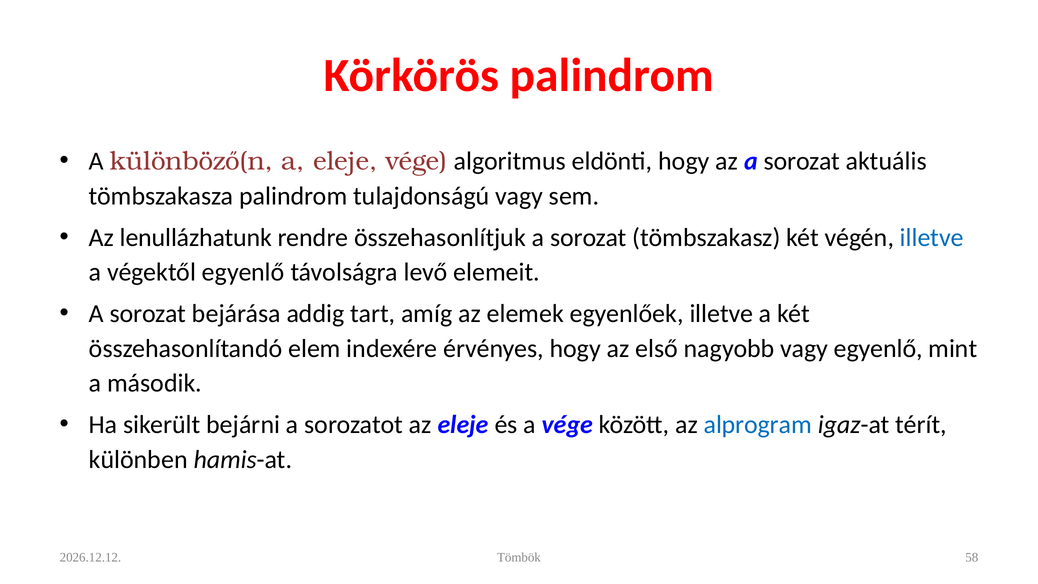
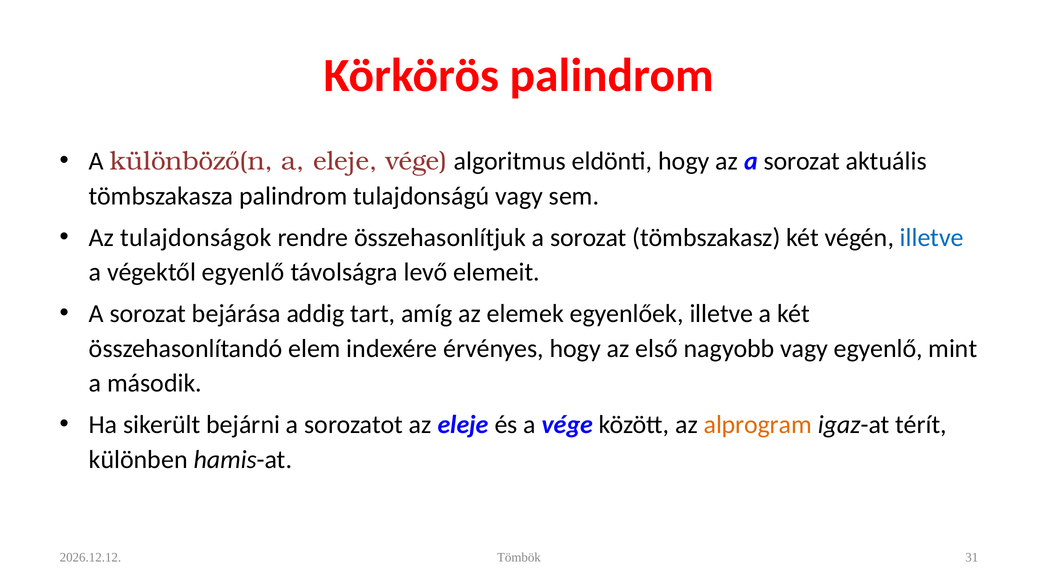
lenullázhatunk: lenullázhatunk -> tulajdonságok (196, 237)
alprogram colour: blue -> orange (758, 425)
58: 58 -> 31 (972, 558)
